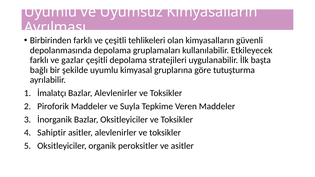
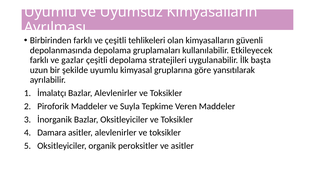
bağlı: bağlı -> uzun (39, 70)
tutuşturma: tutuşturma -> yansıtılarak (234, 70)
Sahiptir: Sahiptir -> Damara (52, 133)
